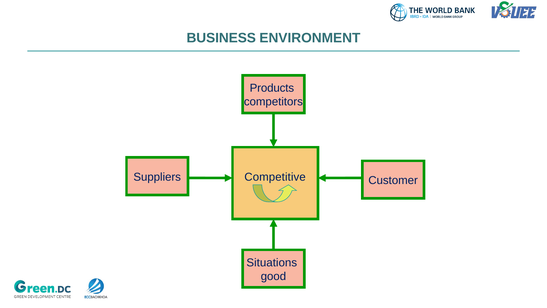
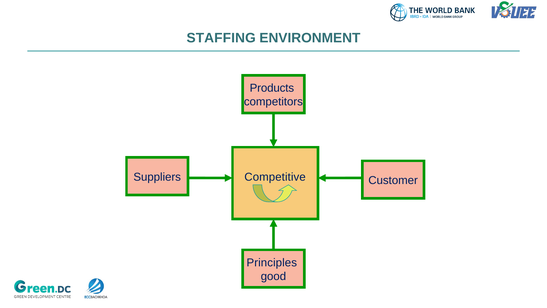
BUSINESS: BUSINESS -> STAFFING (221, 38)
Situations: Situations -> Principles (272, 262)
